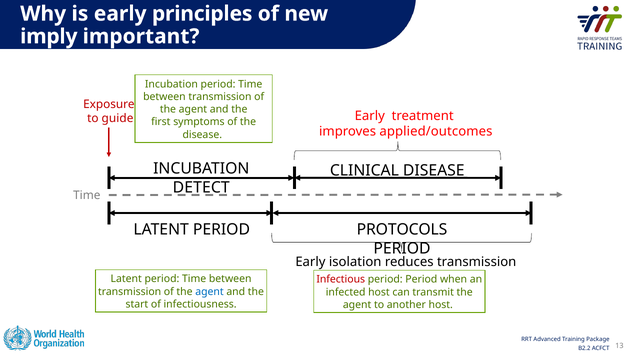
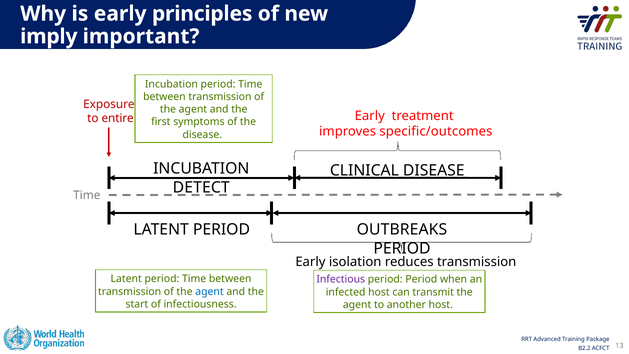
guide: guide -> entire (118, 119)
applied/outcomes: applied/outcomes -> specific/outcomes (436, 132)
PROTOCOLS: PROTOCOLS -> OUTBREAKS (402, 229)
Infectious colour: red -> purple (341, 279)
